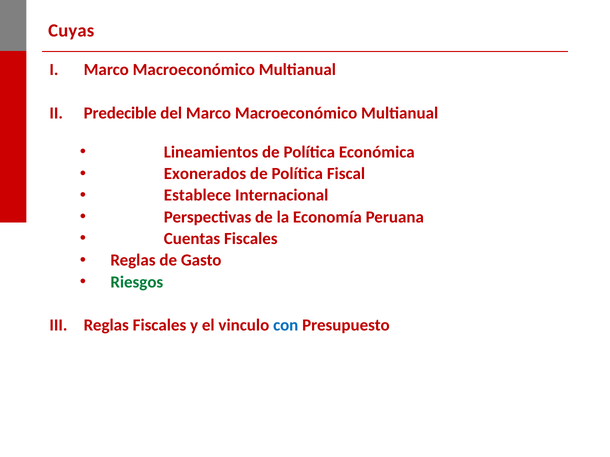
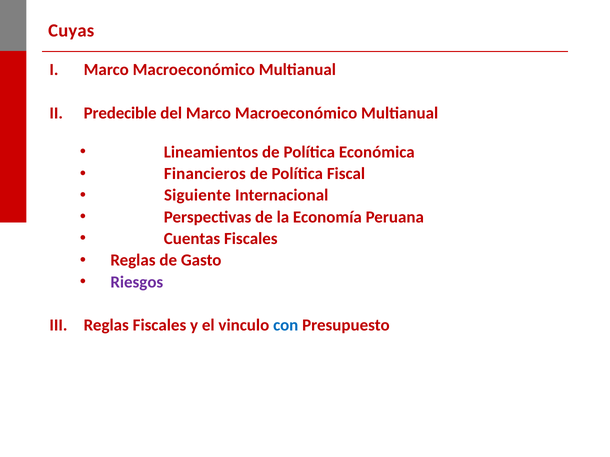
Exonerados: Exonerados -> Financieros (205, 174)
Establece: Establece -> Siguiente (197, 195)
Riesgos colour: green -> purple (137, 282)
